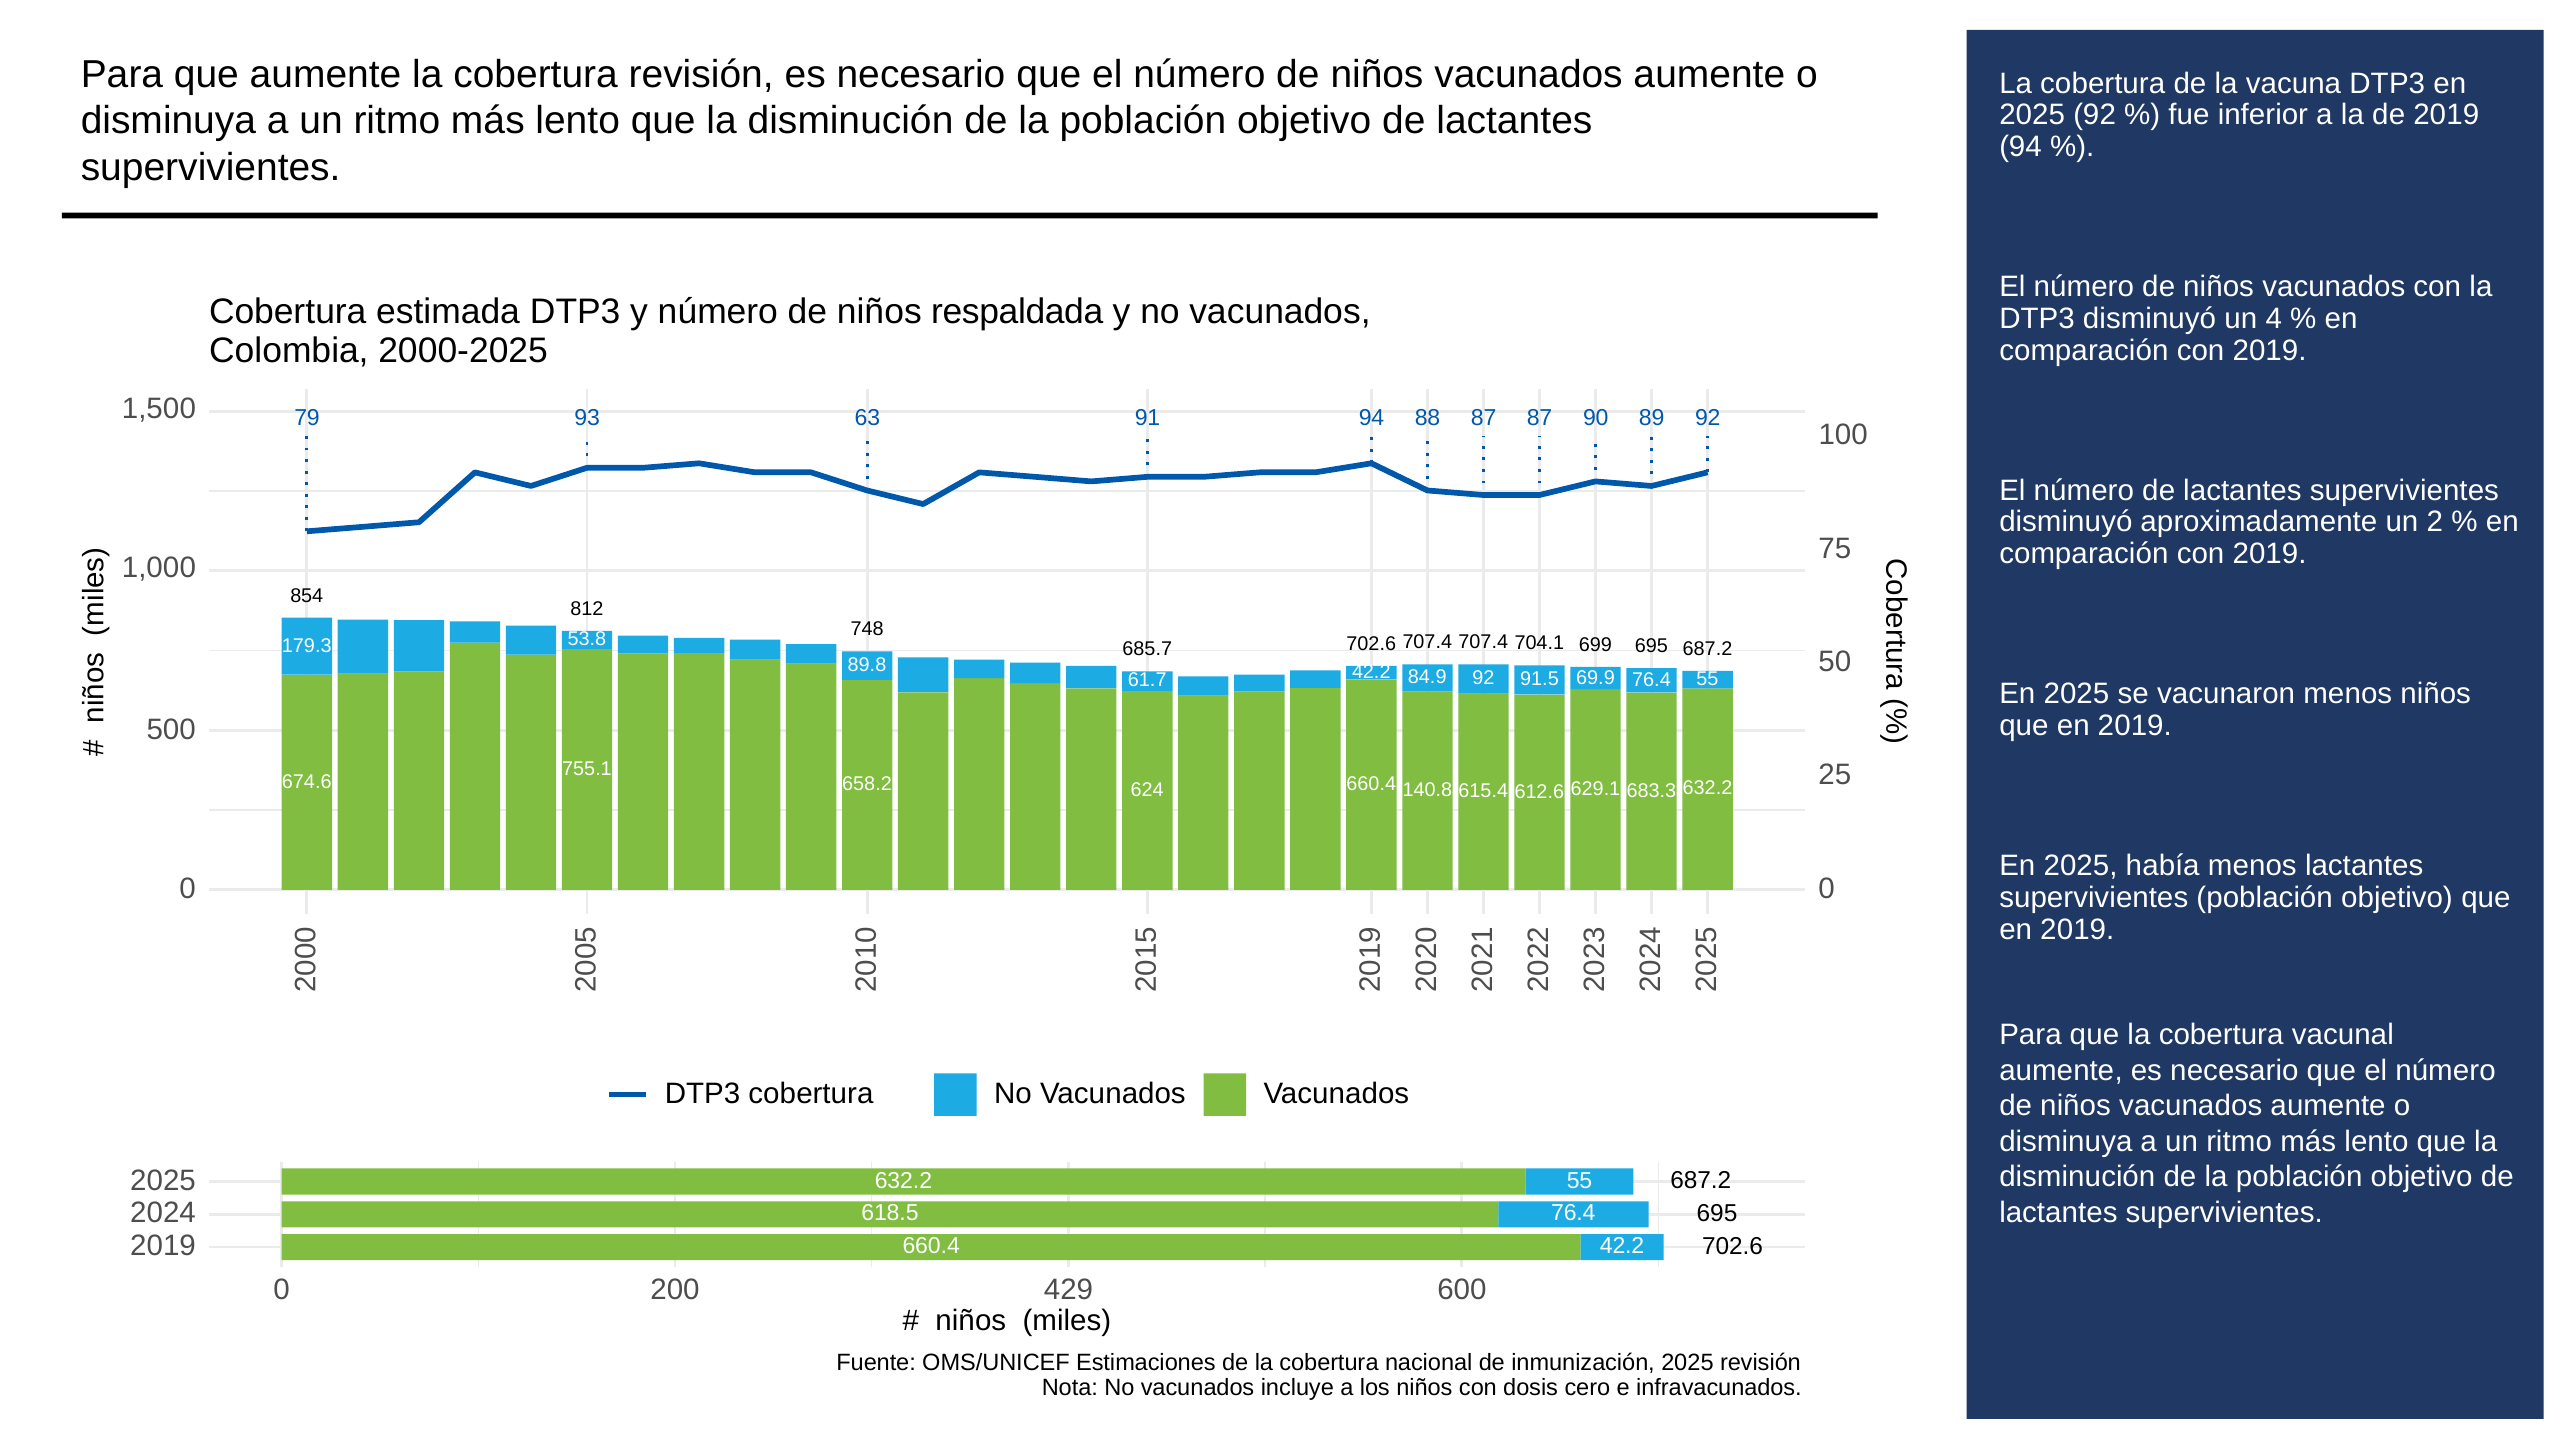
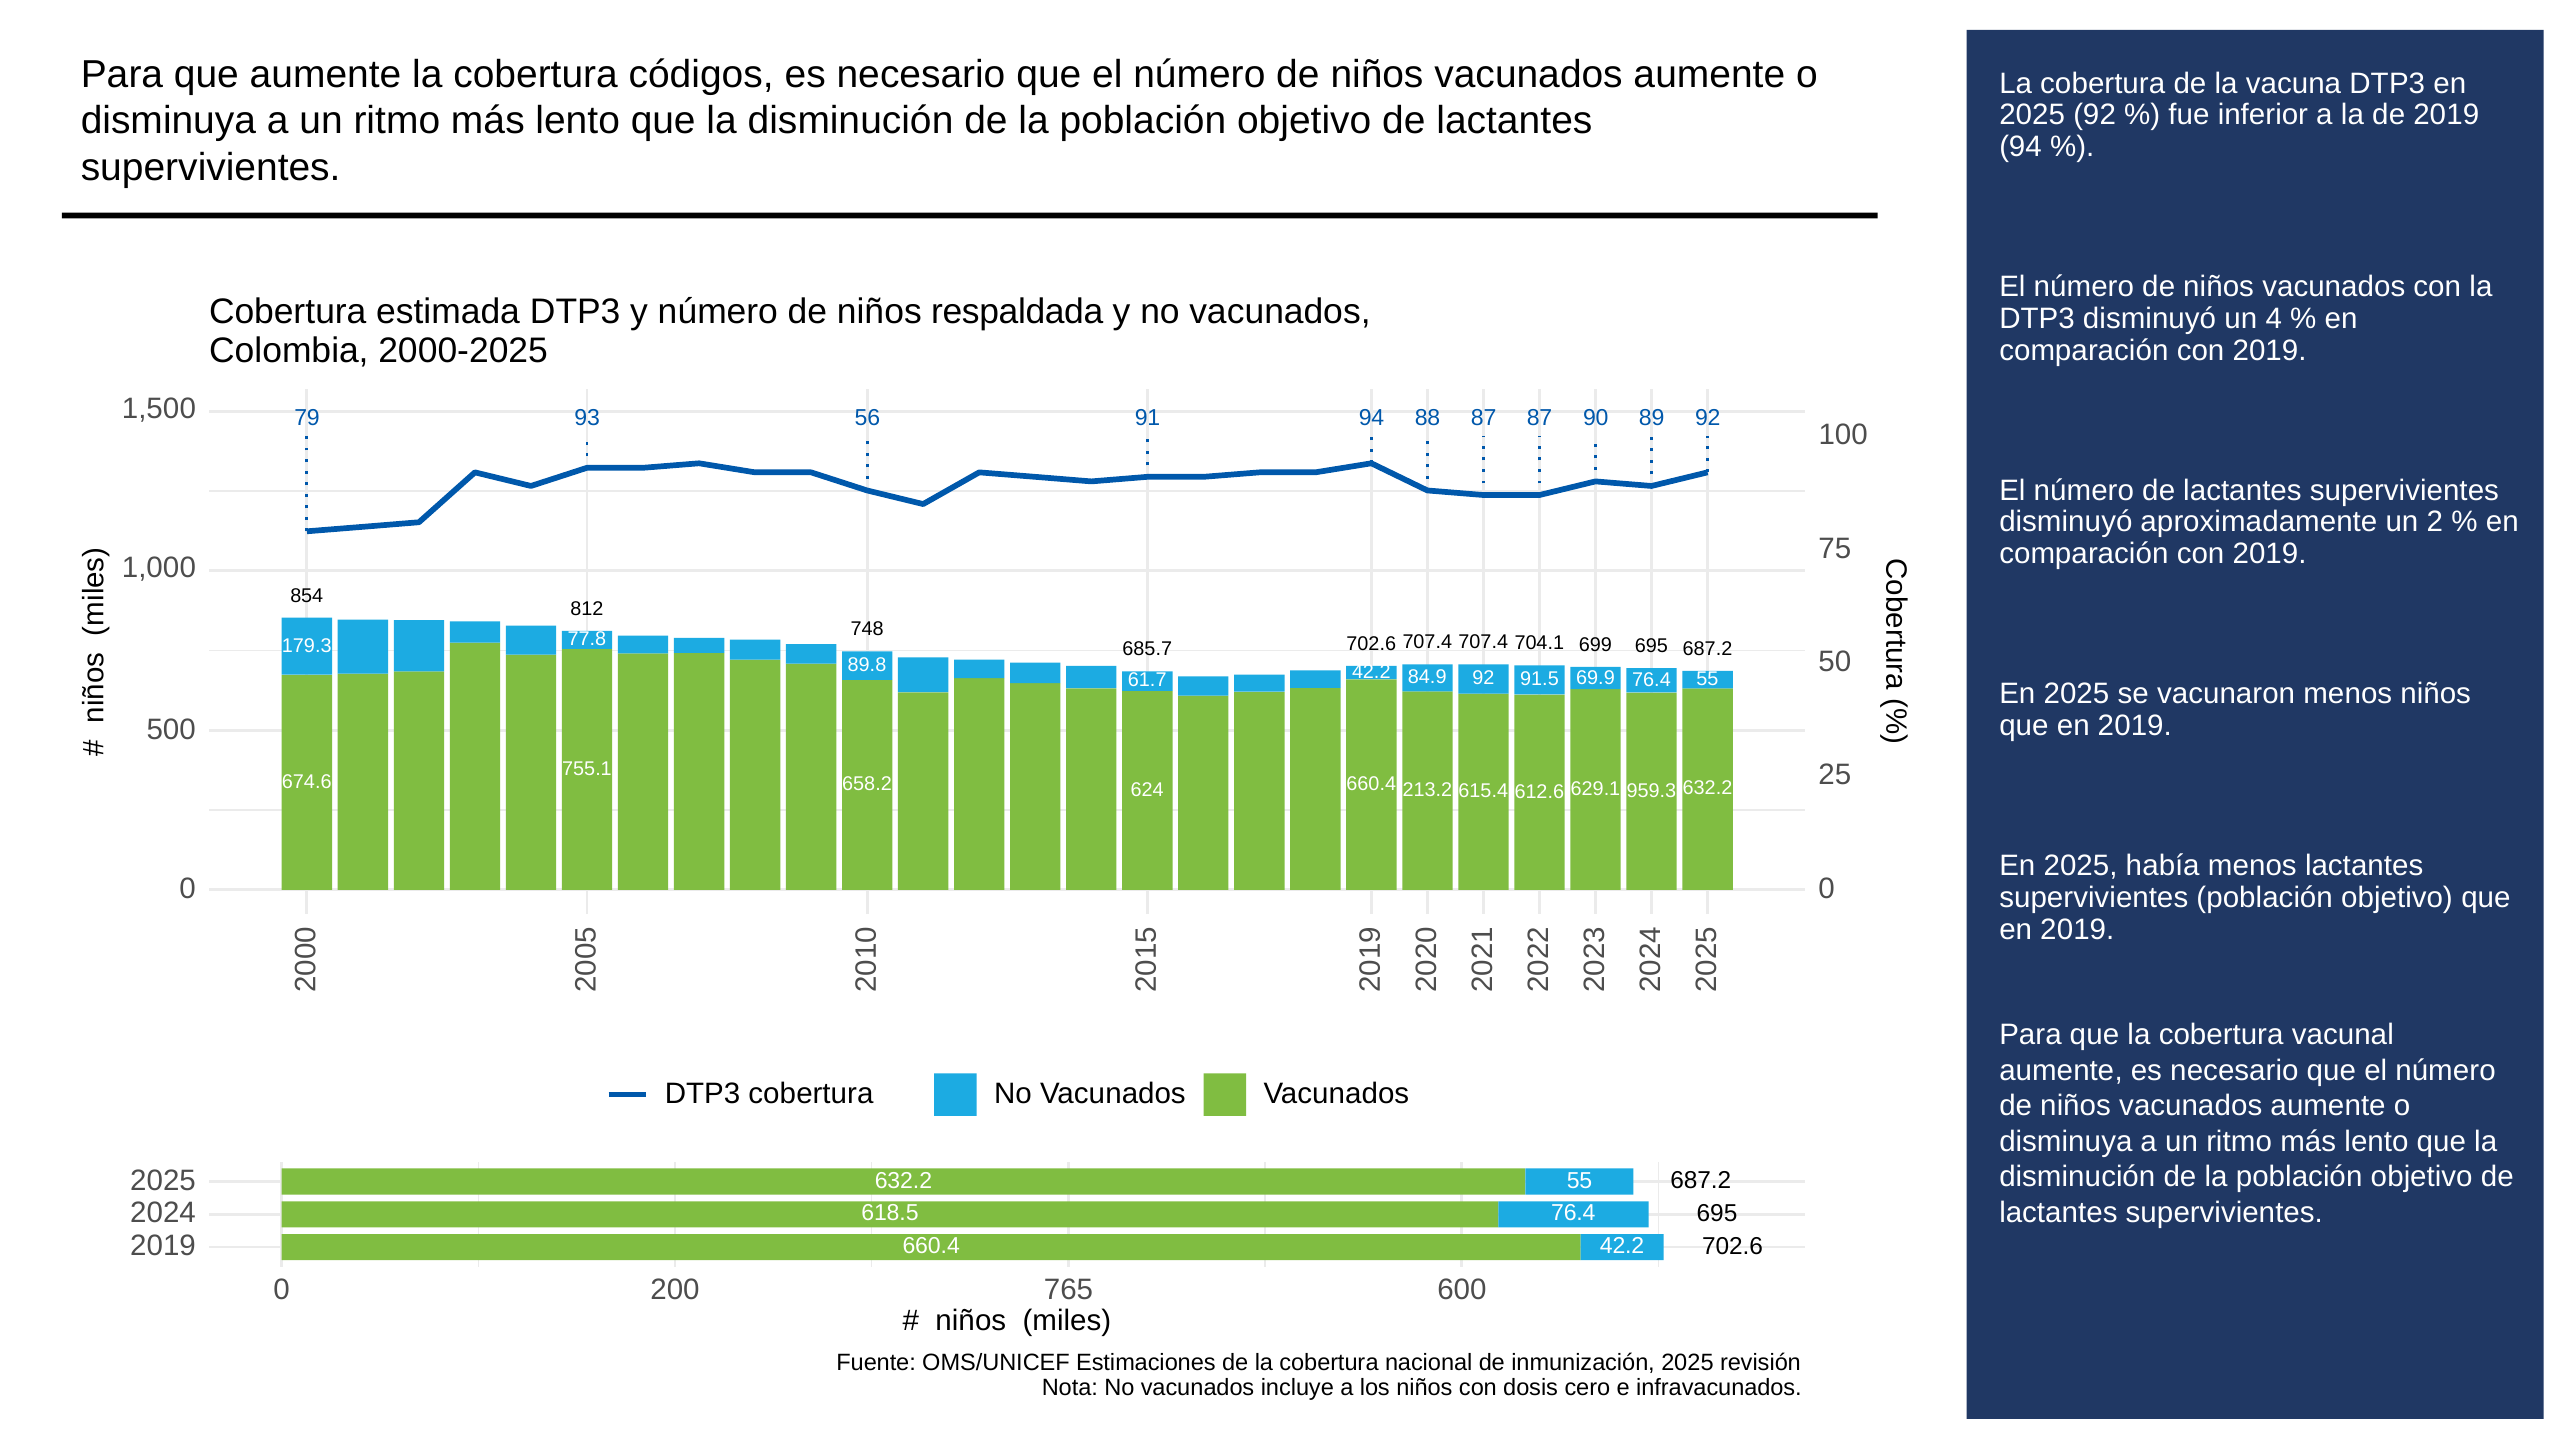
cobertura revisión: revisión -> códigos (701, 74)
63: 63 -> 56 (867, 418)
53.8: 53.8 -> 77.8 (587, 639)
140.8: 140.8 -> 213.2 (1427, 790)
683.3: 683.3 -> 959.3 (1651, 791)
429: 429 -> 765 (1068, 1289)
